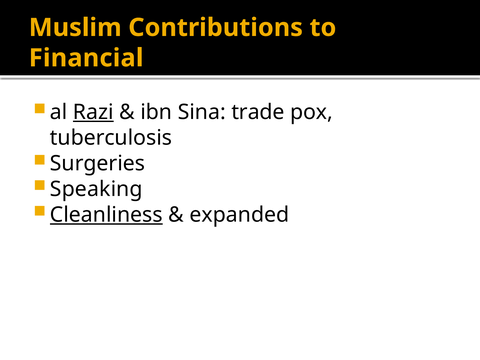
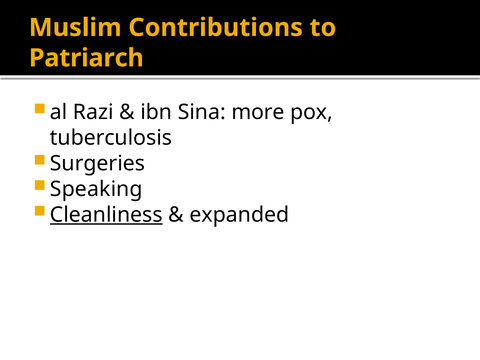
Financial: Financial -> Patriarch (86, 58)
Razi underline: present -> none (93, 112)
trade: trade -> more (258, 112)
